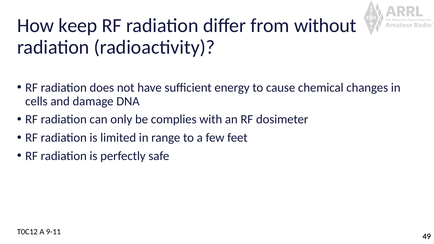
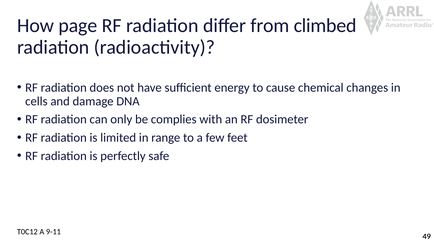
keep: keep -> page (78, 26)
without: without -> climbed (325, 26)
